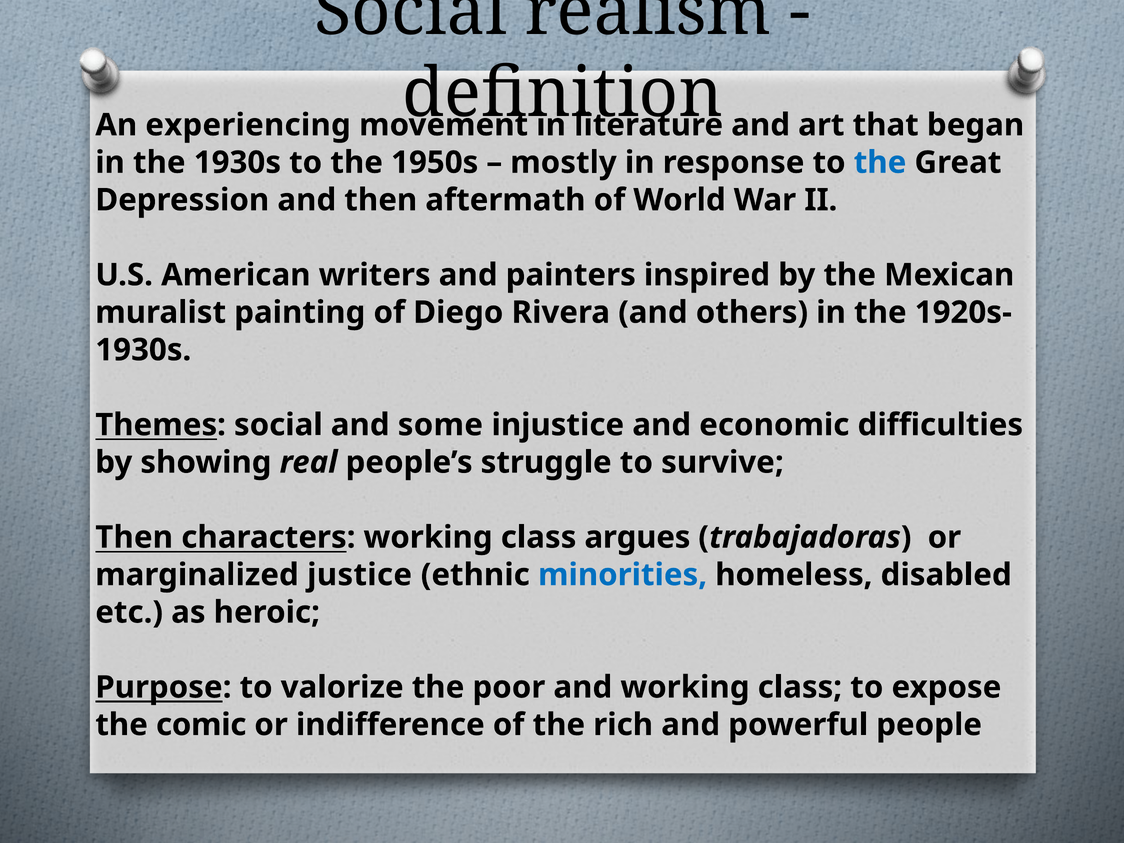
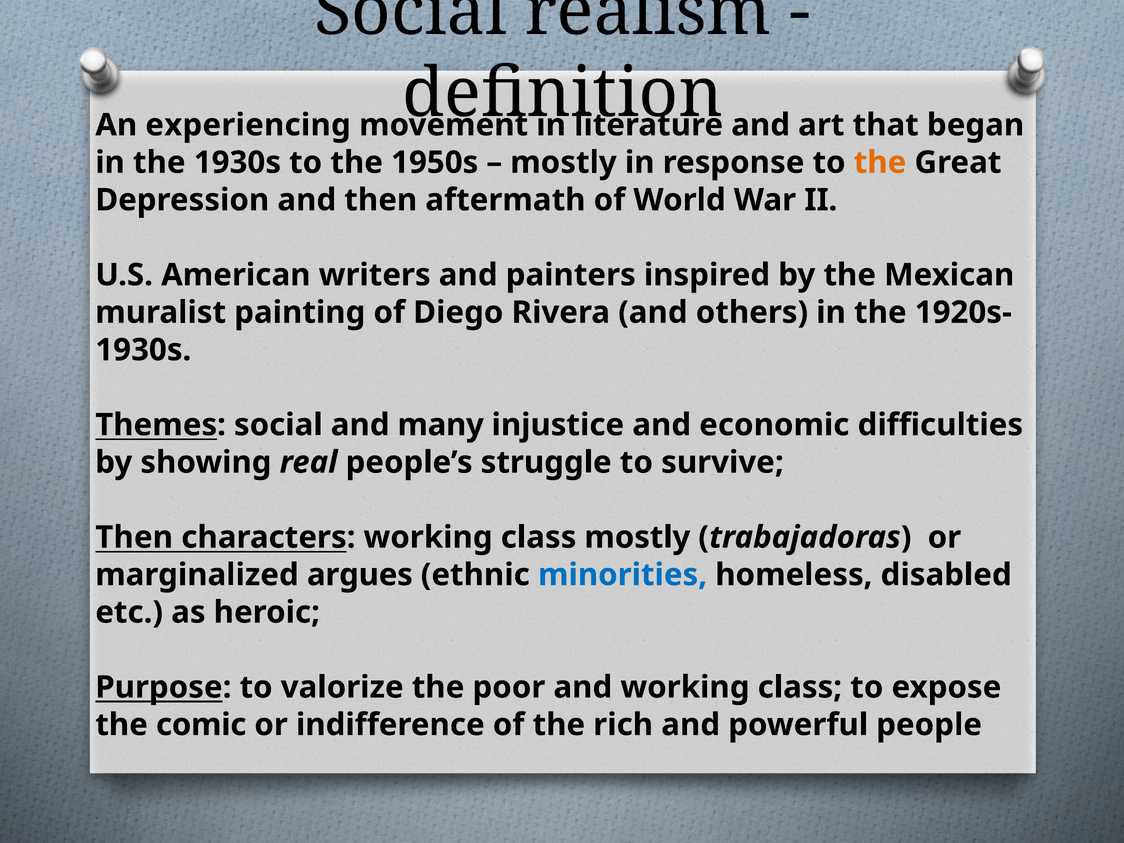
the colour: blue -> orange (880, 163)
some: some -> many (441, 425)
class argues: argues -> mostly (637, 537)
justice: justice -> argues (360, 575)
